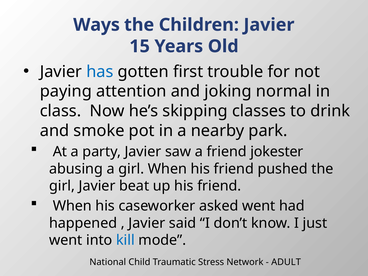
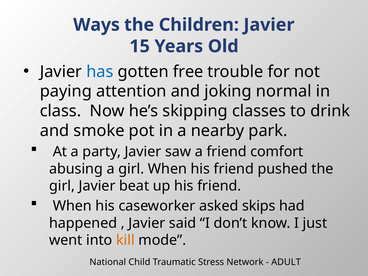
first: first -> free (188, 72)
jokester: jokester -> comfort (277, 152)
asked went: went -> skips (259, 206)
kill colour: blue -> orange (125, 240)
